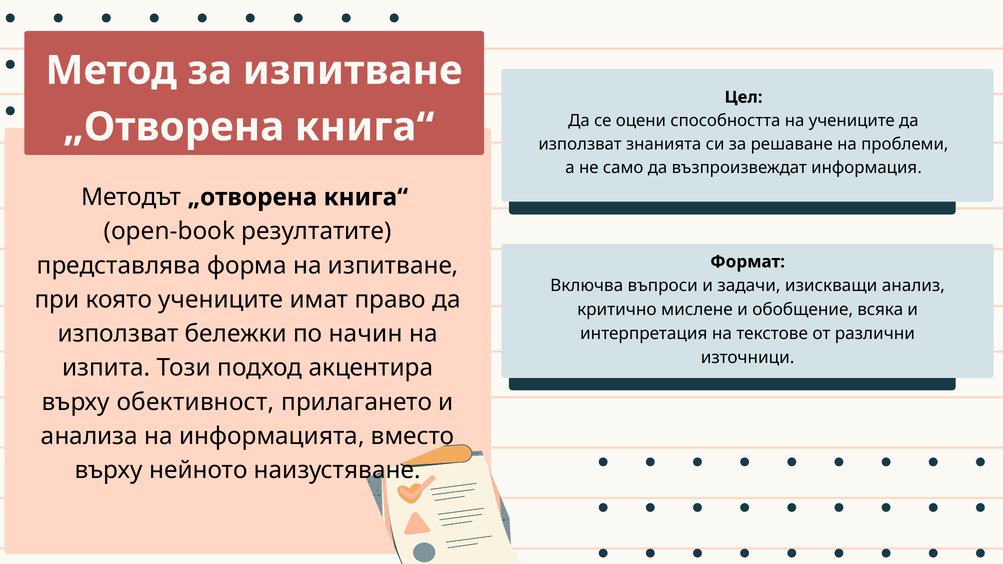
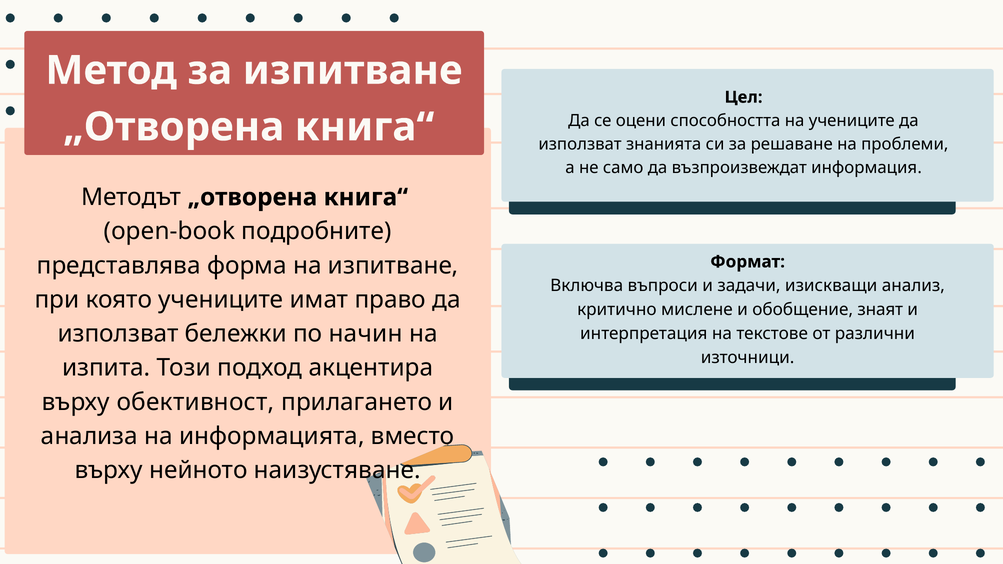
резултатите: резултатите -> подробните (316, 231)
всяка: всяка -> знаят (880, 310)
